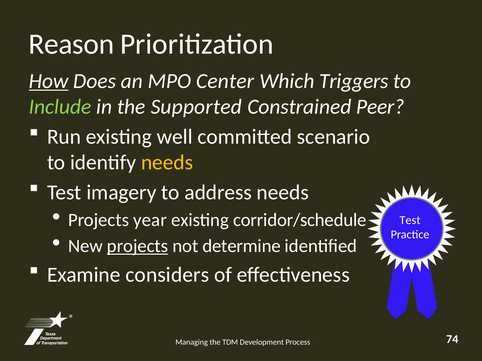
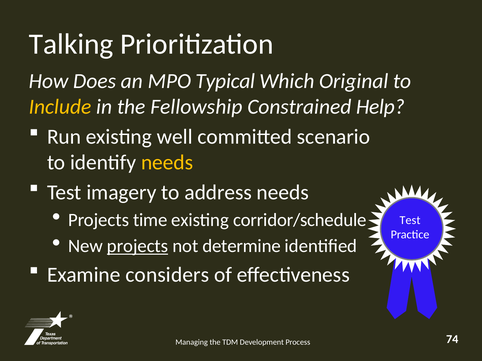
Reason: Reason -> Talking (71, 44)
How underline: present -> none (49, 81)
Center: Center -> Typical (225, 81)
Triggers: Triggers -> Original (354, 81)
Include colour: light green -> yellow (60, 107)
Supported: Supported -> Fellowship (196, 107)
Peer: Peer -> Help (380, 107)
year: year -> time (150, 220)
